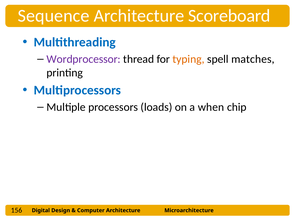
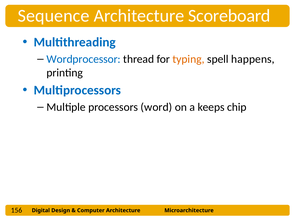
Wordprocessor colour: purple -> blue (84, 59)
matches: matches -> happens (253, 59)
loads: loads -> word (156, 107)
when: when -> keeps (211, 107)
